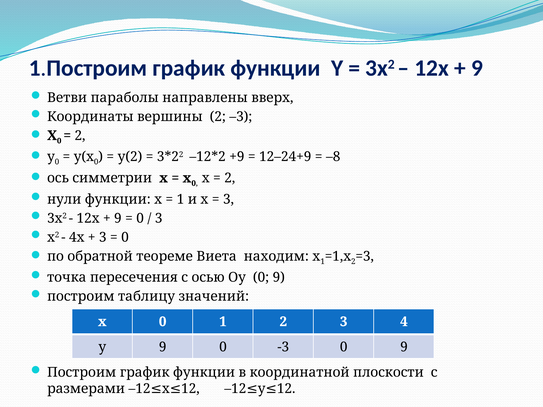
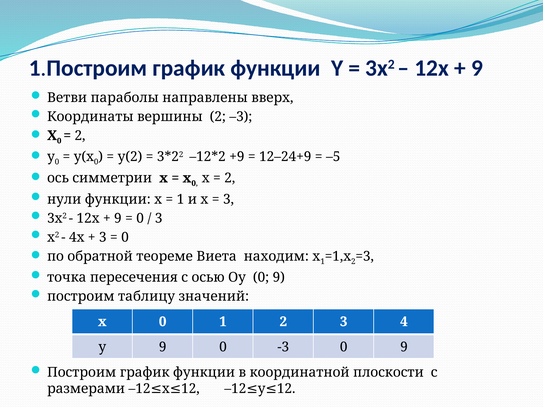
–8: –8 -> –5 (333, 157)
